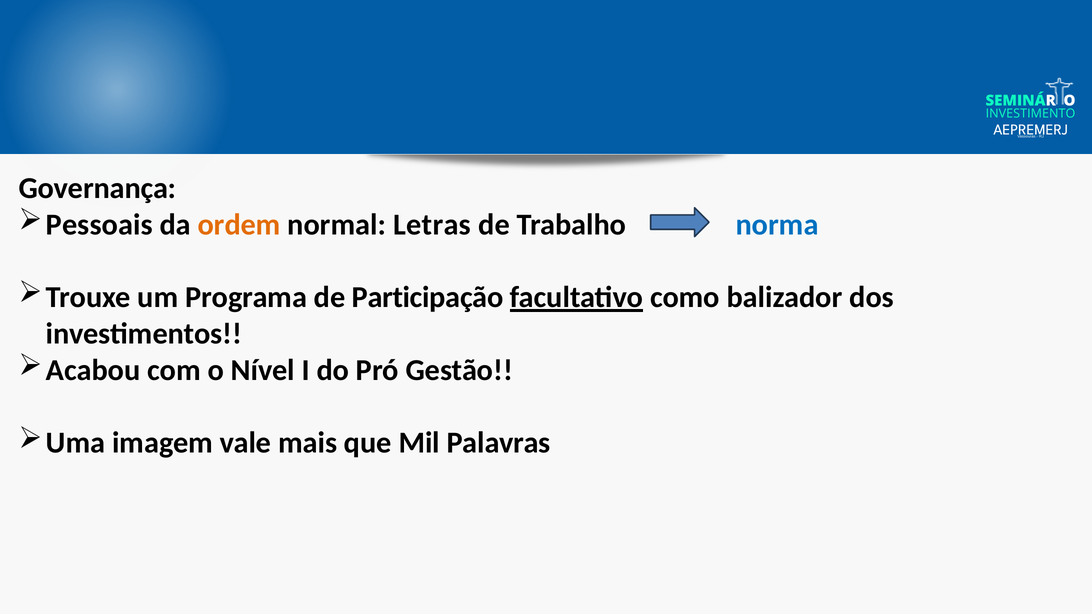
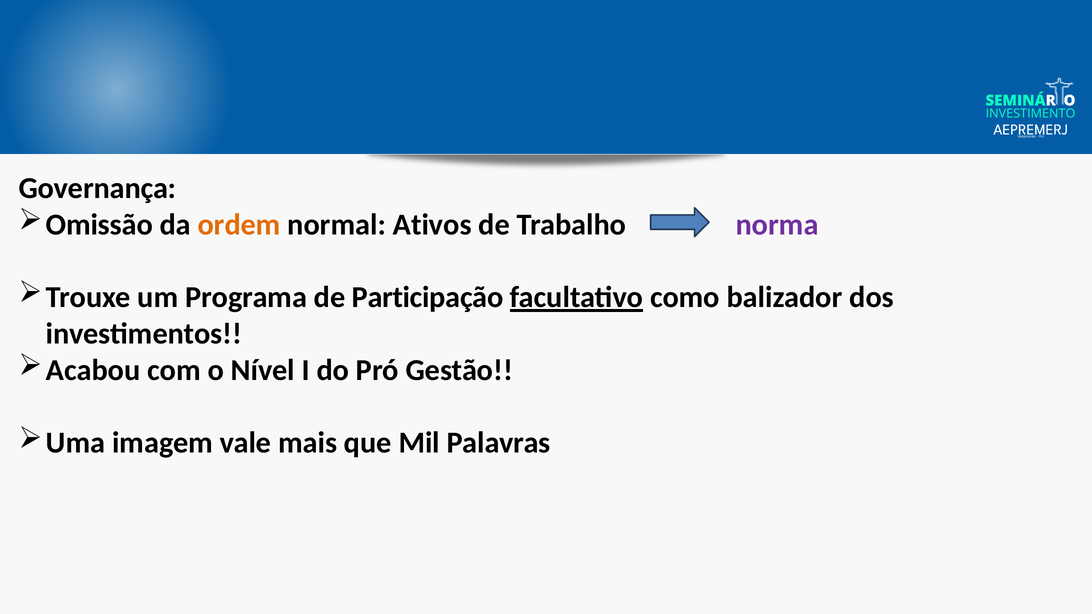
Pessoais: Pessoais -> Omissão (99, 225)
Letras: Letras -> Ativos (432, 225)
norma colour: blue -> purple (777, 225)
